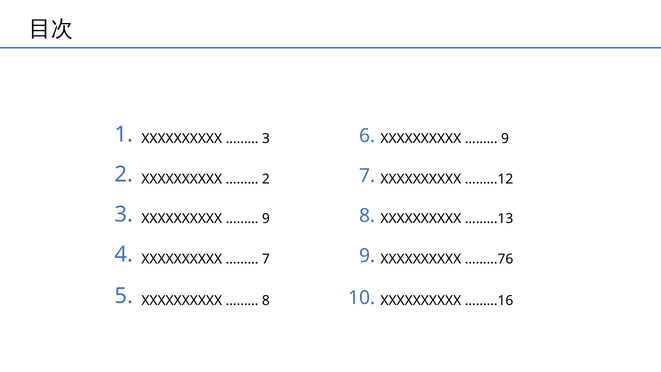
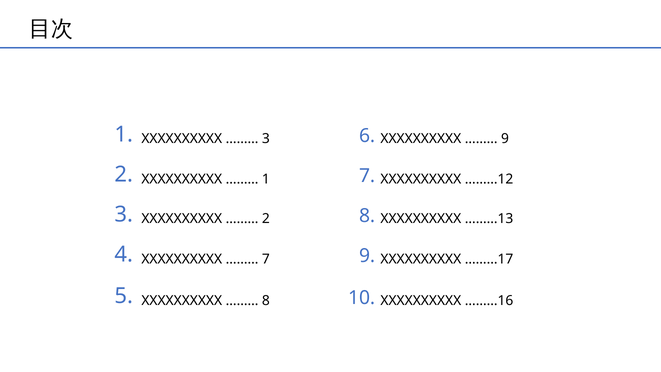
2: 2 -> 1 (266, 179)
9: 9 -> 2 (266, 219)
………76: ………76 -> ………17 (489, 259)
